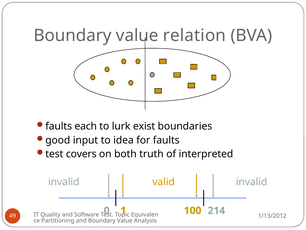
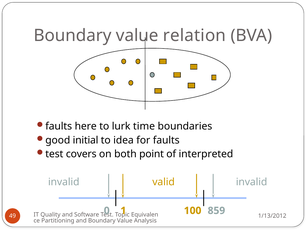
each: each -> here (86, 126)
exist: exist -> time (144, 126)
input: input -> initial (86, 140)
truth: truth -> point (152, 154)
214: 214 -> 859 (216, 210)
